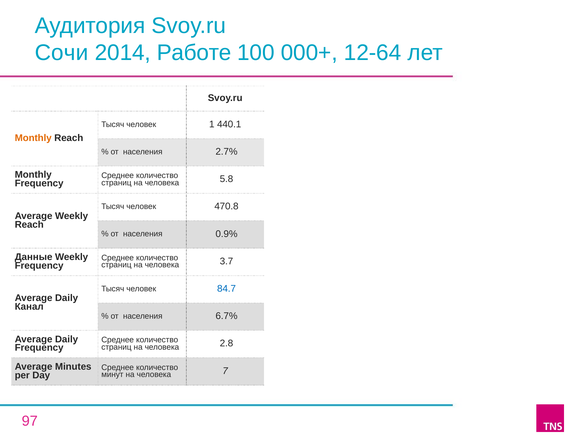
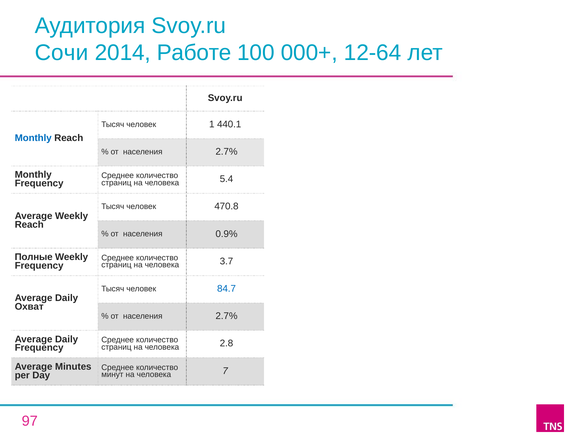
Monthly colour: orange -> blue (33, 138)
5.8: 5.8 -> 5.4 (226, 179)
Данные: Данные -> Полные (34, 257)
Канал: Канал -> Охват (29, 306)
6.7%: 6.7% -> 2.7% (227, 316)
